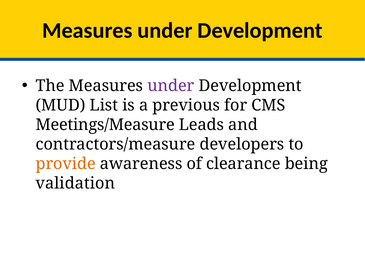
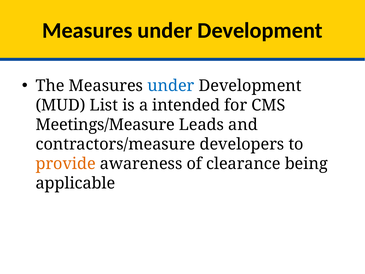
under colour: purple -> blue (171, 86)
previous: previous -> intended (186, 105)
validation: validation -> applicable (75, 183)
